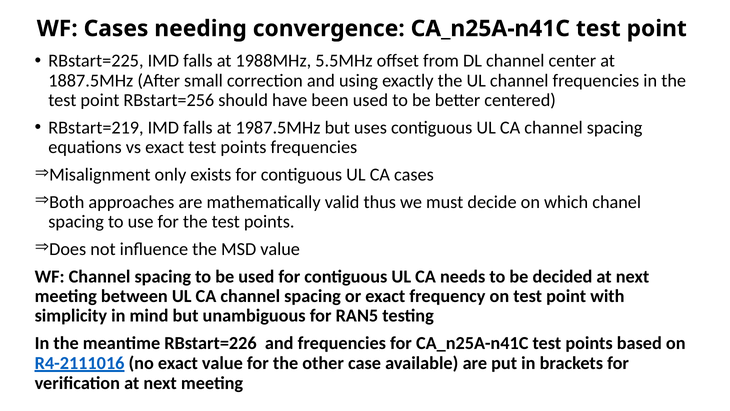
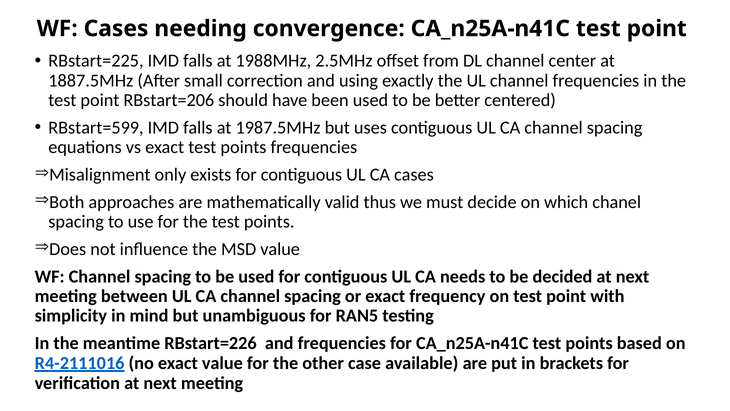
5.5MHz: 5.5MHz -> 2.5MHz (344, 61)
RBstart=256: RBstart=256 -> RBstart=206 (169, 100)
RBstart=219: RBstart=219 -> RBstart=599 (96, 128)
